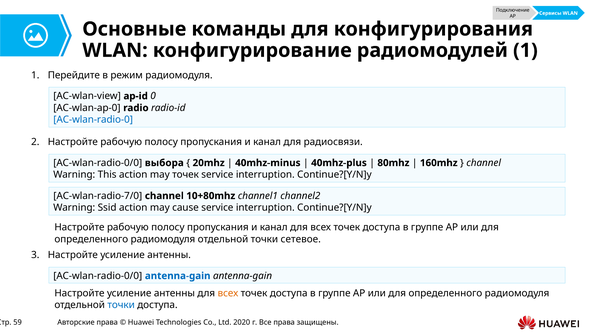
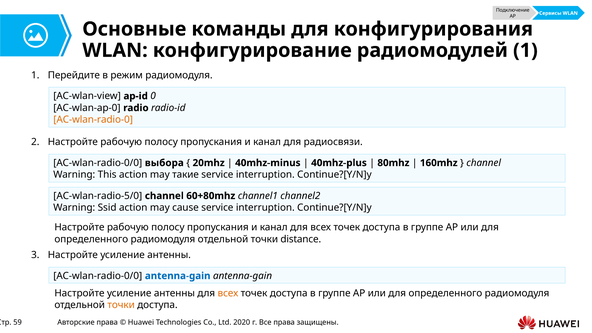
AC-wlan-radio-0 colour: blue -> orange (93, 120)
may точек: точек -> такие (185, 175)
AC-wlan-radio-7/0: AC-wlan-radio-7/0 -> AC-wlan-radio-5/0 (98, 196)
10+80mhz: 10+80mhz -> 60+80mhz (211, 196)
сетевое: сетевое -> distance (301, 239)
точки colour: blue -> orange (121, 305)
